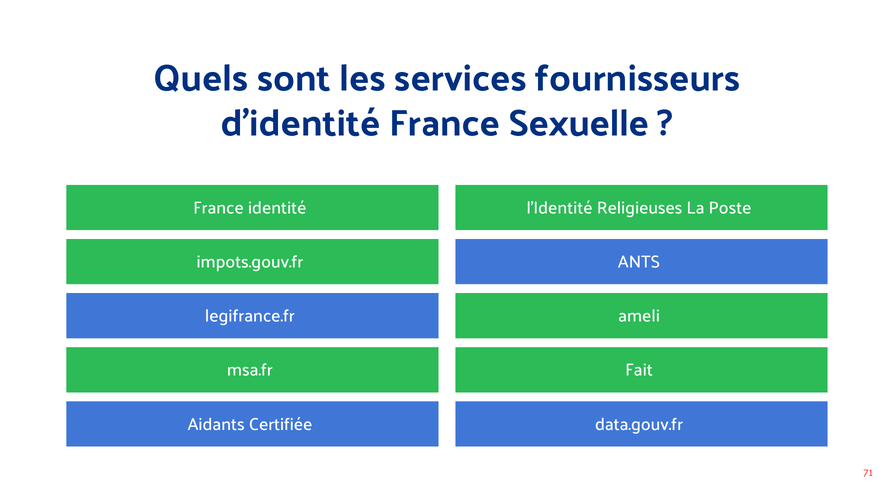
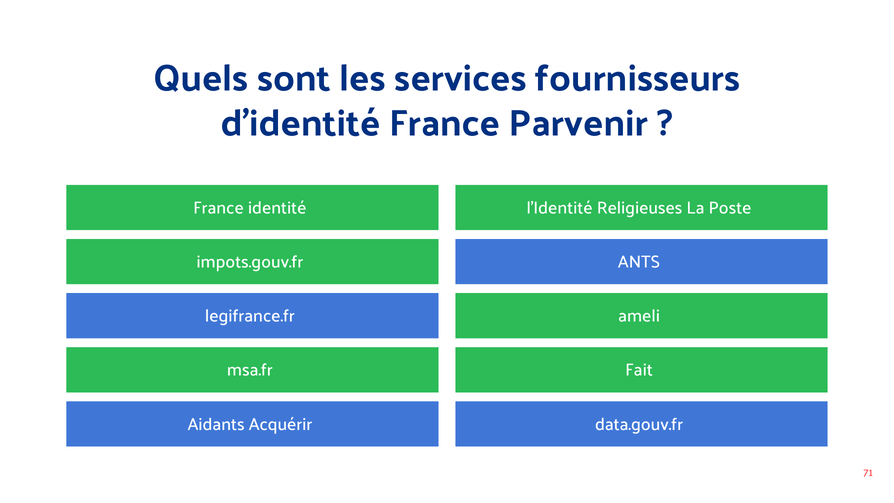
Sexuelle: Sexuelle -> Parvenir (579, 123)
Certifiée: Certifiée -> Acquérir (281, 424)
